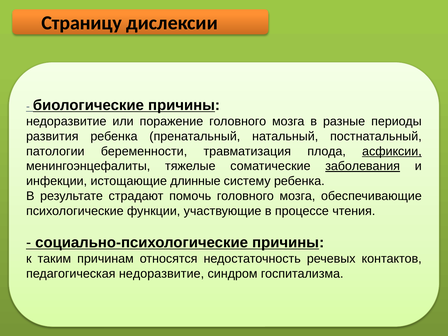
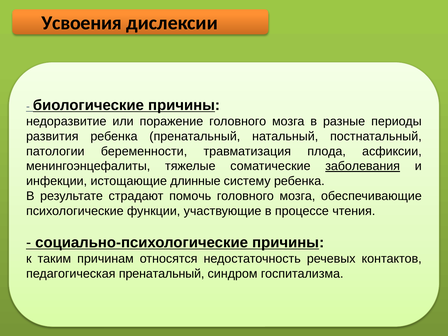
Страницу: Страницу -> Усвоения (82, 23)
асфиксии underline: present -> none (392, 151)
педагогическая недоразвитие: недоразвитие -> пренатальный (162, 274)
